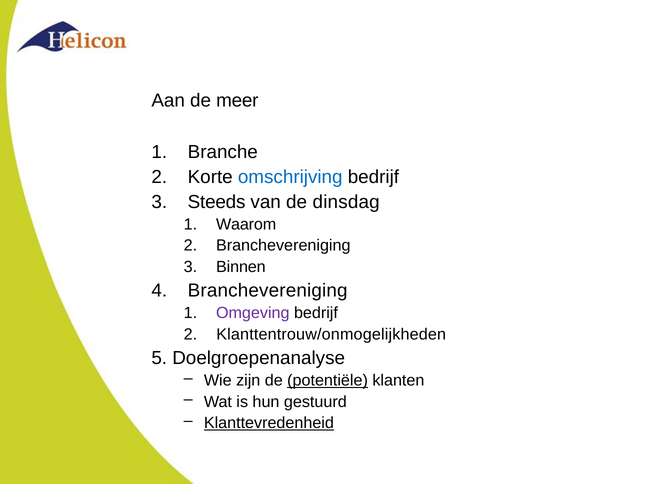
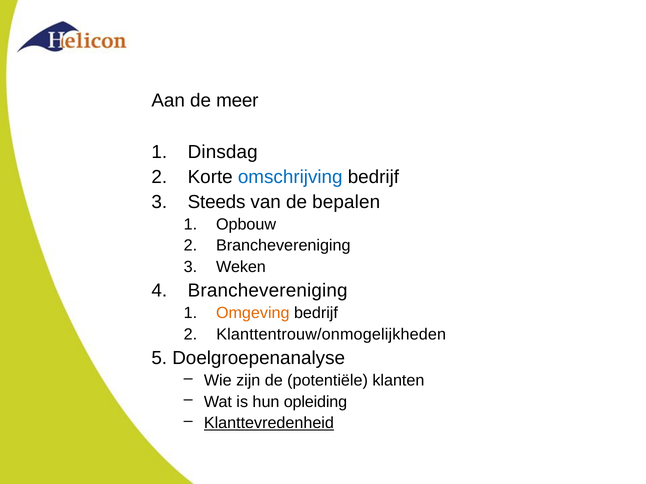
Branche: Branche -> Dinsdag (223, 152)
dinsdag: dinsdag -> bepalen (346, 202)
Waarom: Waarom -> Opbouw (246, 225)
Binnen: Binnen -> Weken (241, 267)
Omgeving colour: purple -> orange (253, 313)
potentiële underline: present -> none (328, 381)
gestuurd: gestuurd -> opleiding (315, 402)
